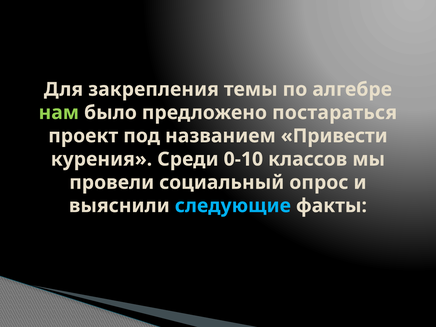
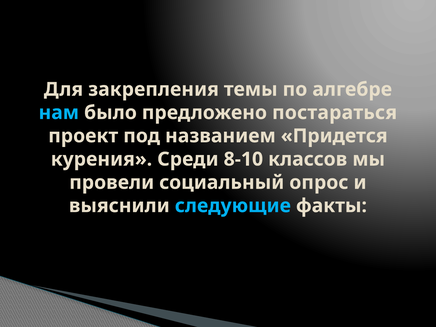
нам colour: light green -> light blue (59, 113)
Привести: Привести -> Придется (334, 136)
0-10: 0-10 -> 8-10 (243, 159)
